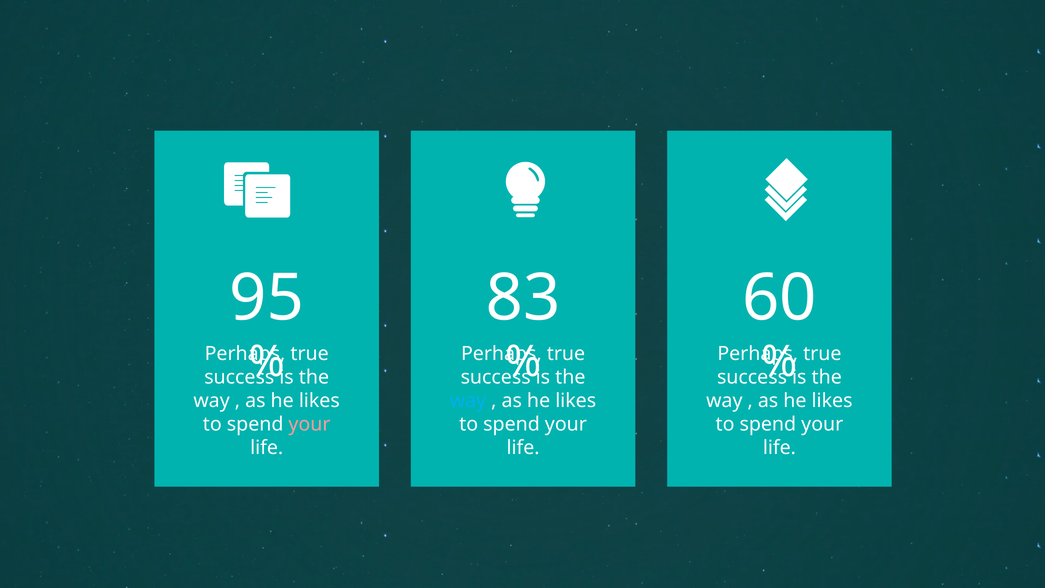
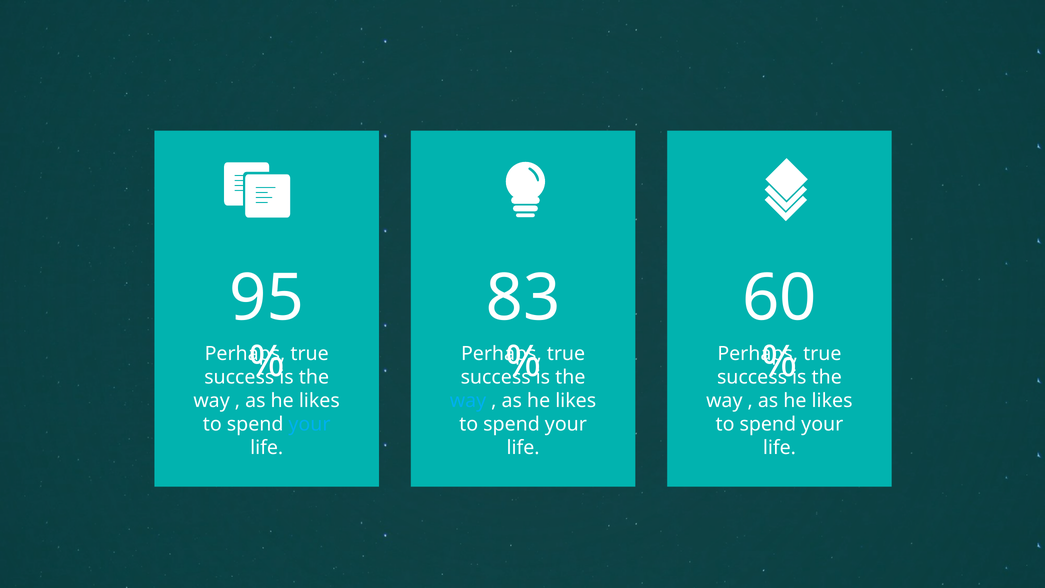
your colour: pink -> light blue (310, 424)
